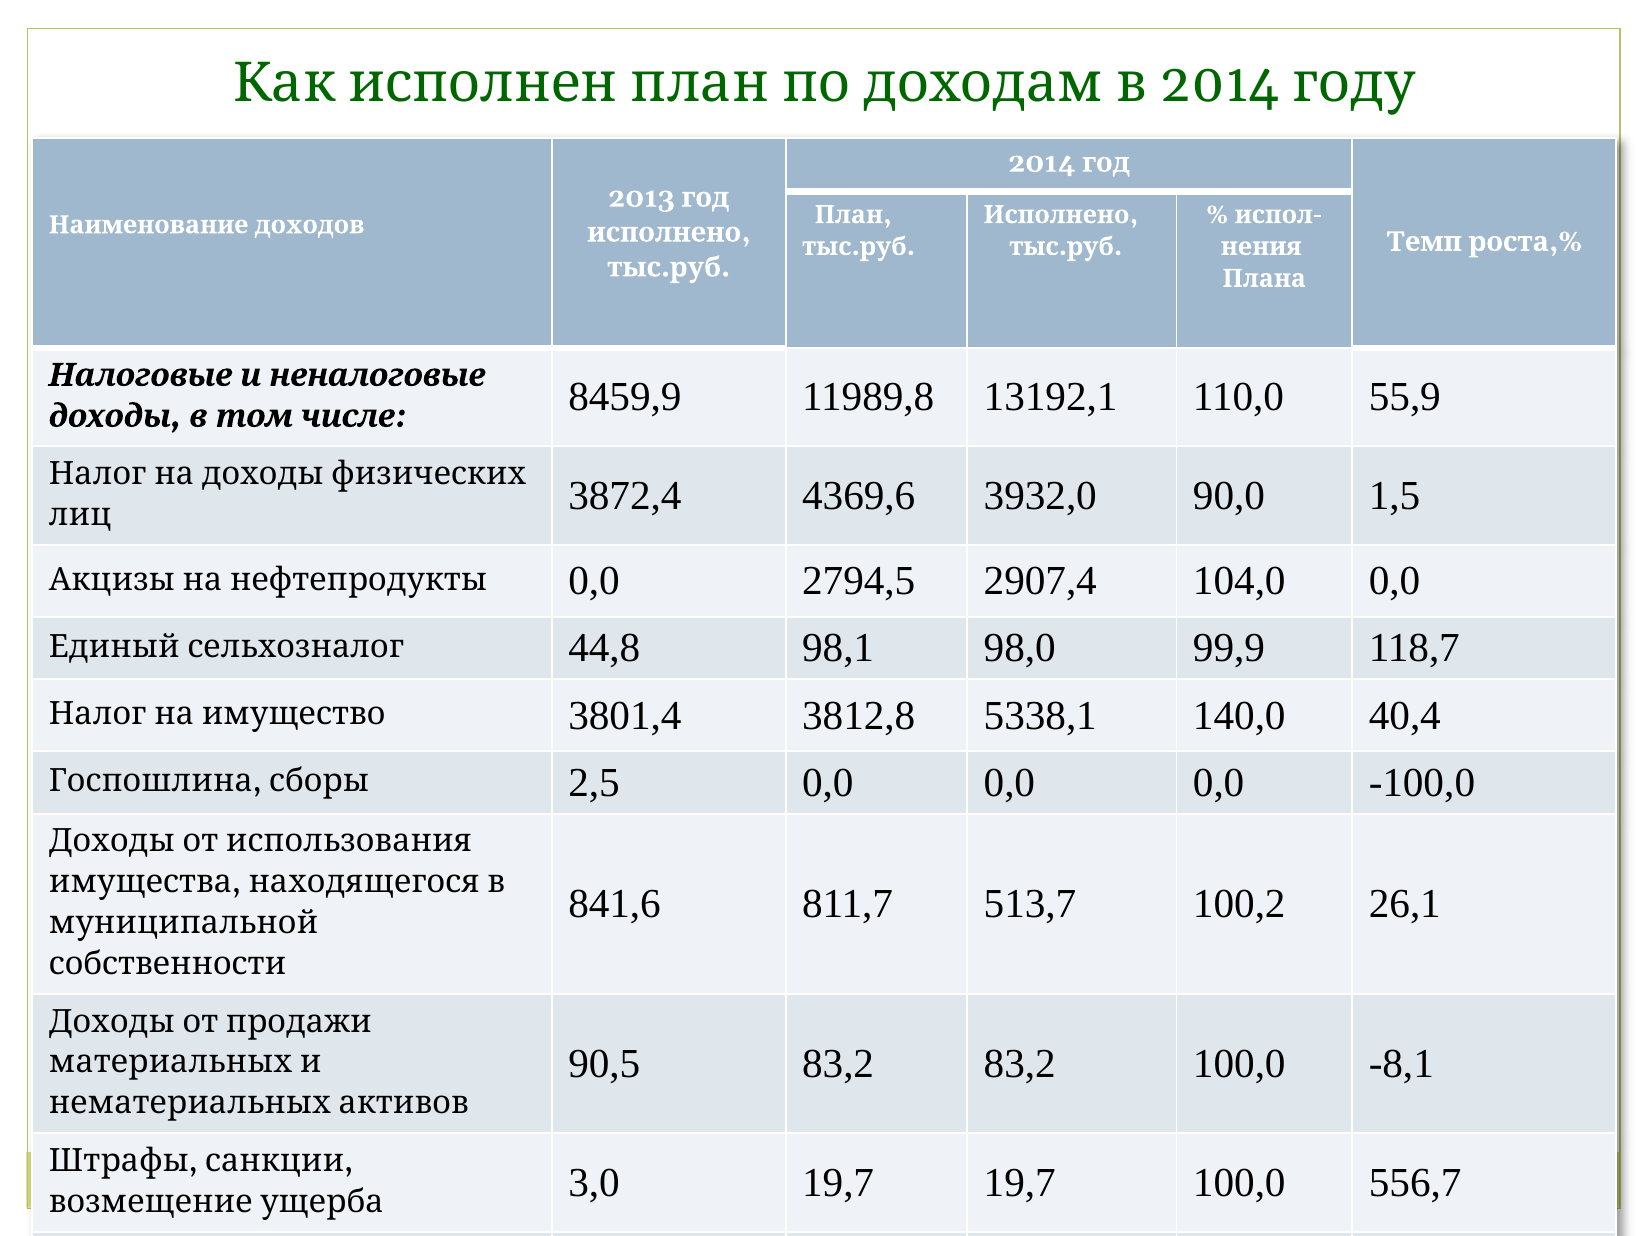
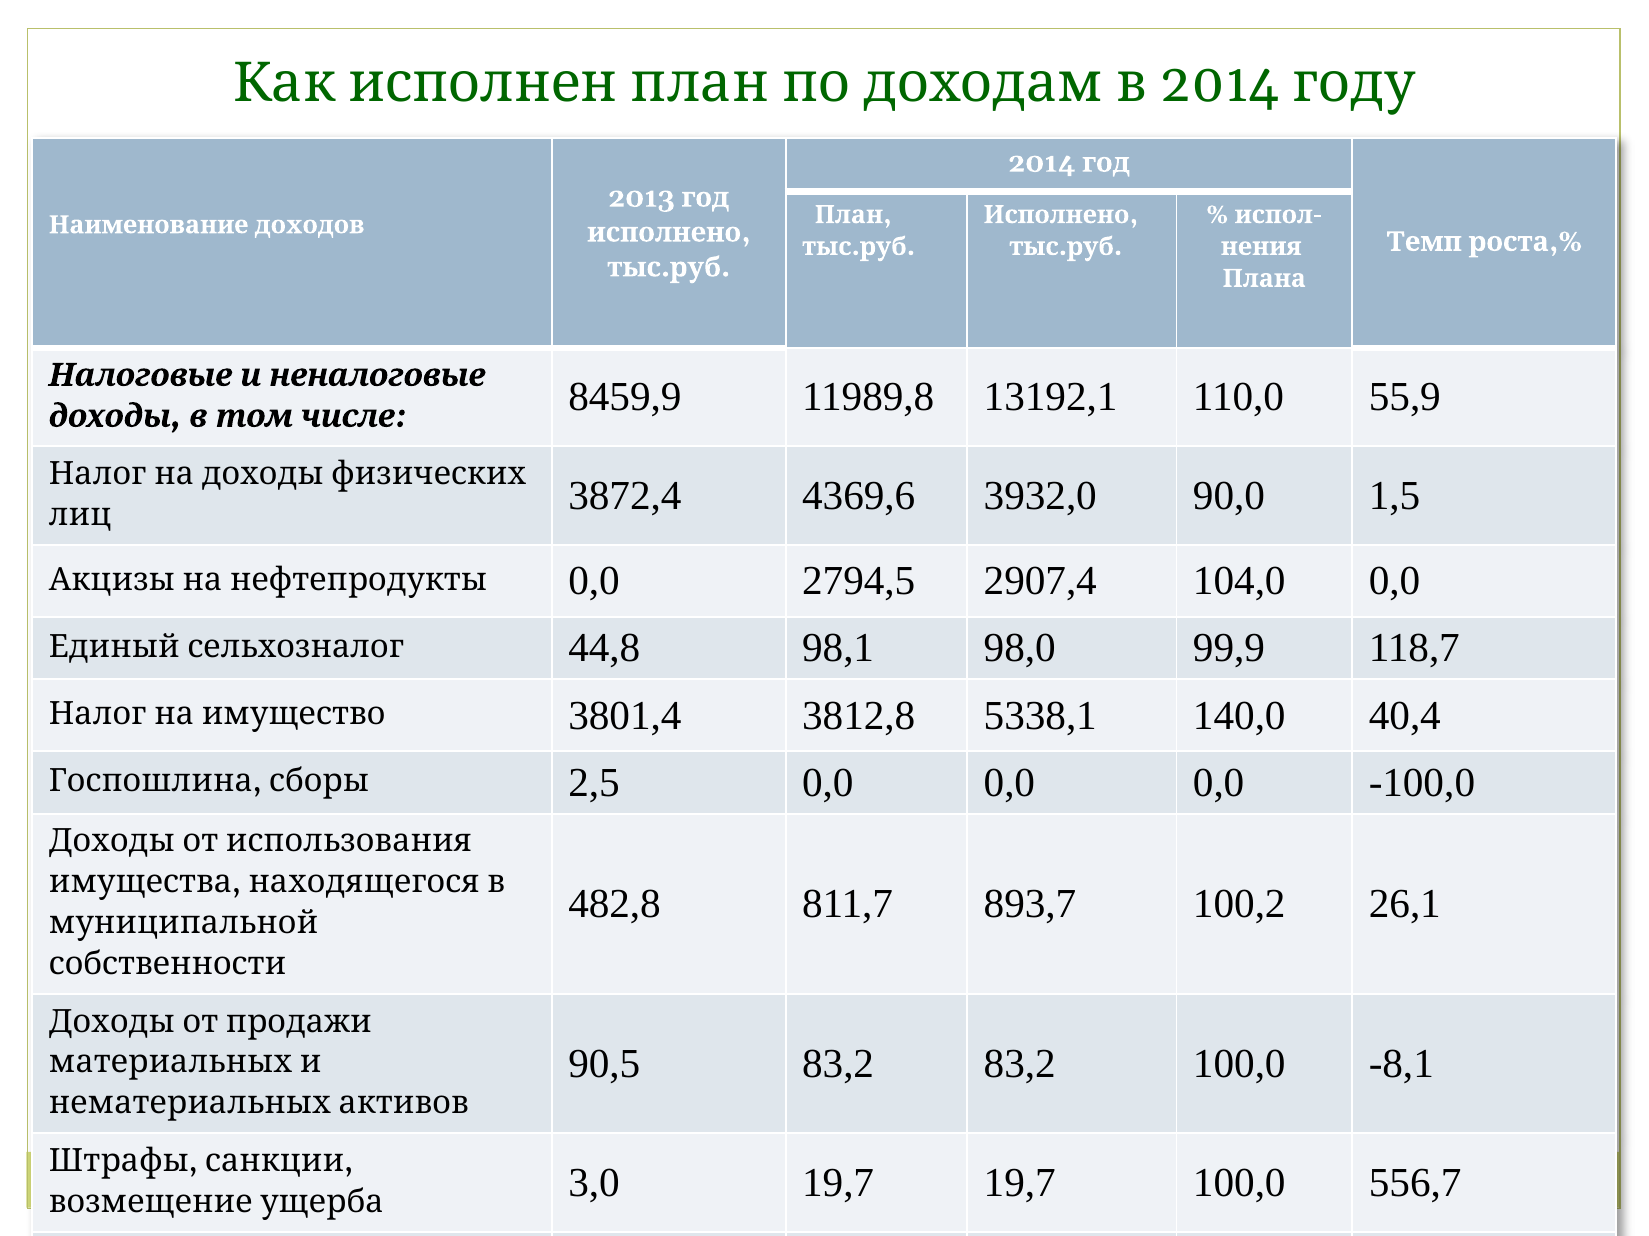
841,6: 841,6 -> 482,8 (615, 905)
513,7: 513,7 -> 893,7 (1030, 905)
